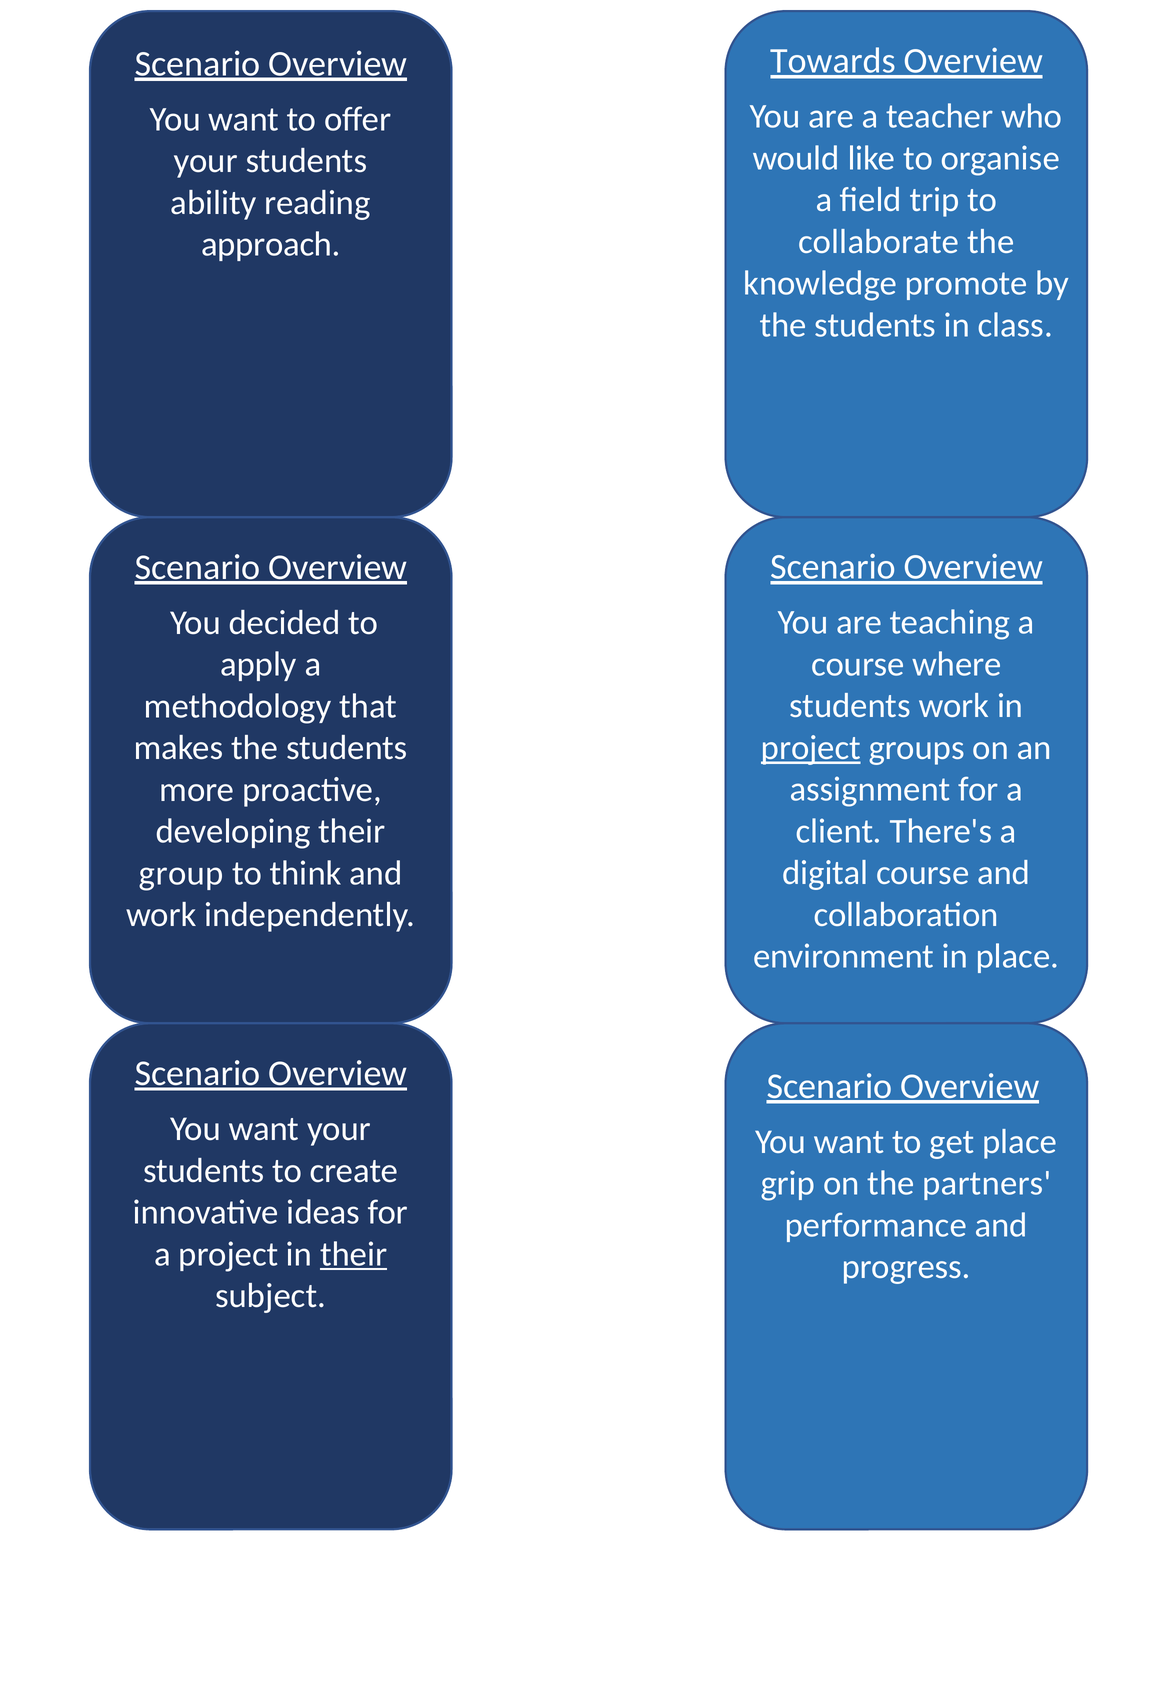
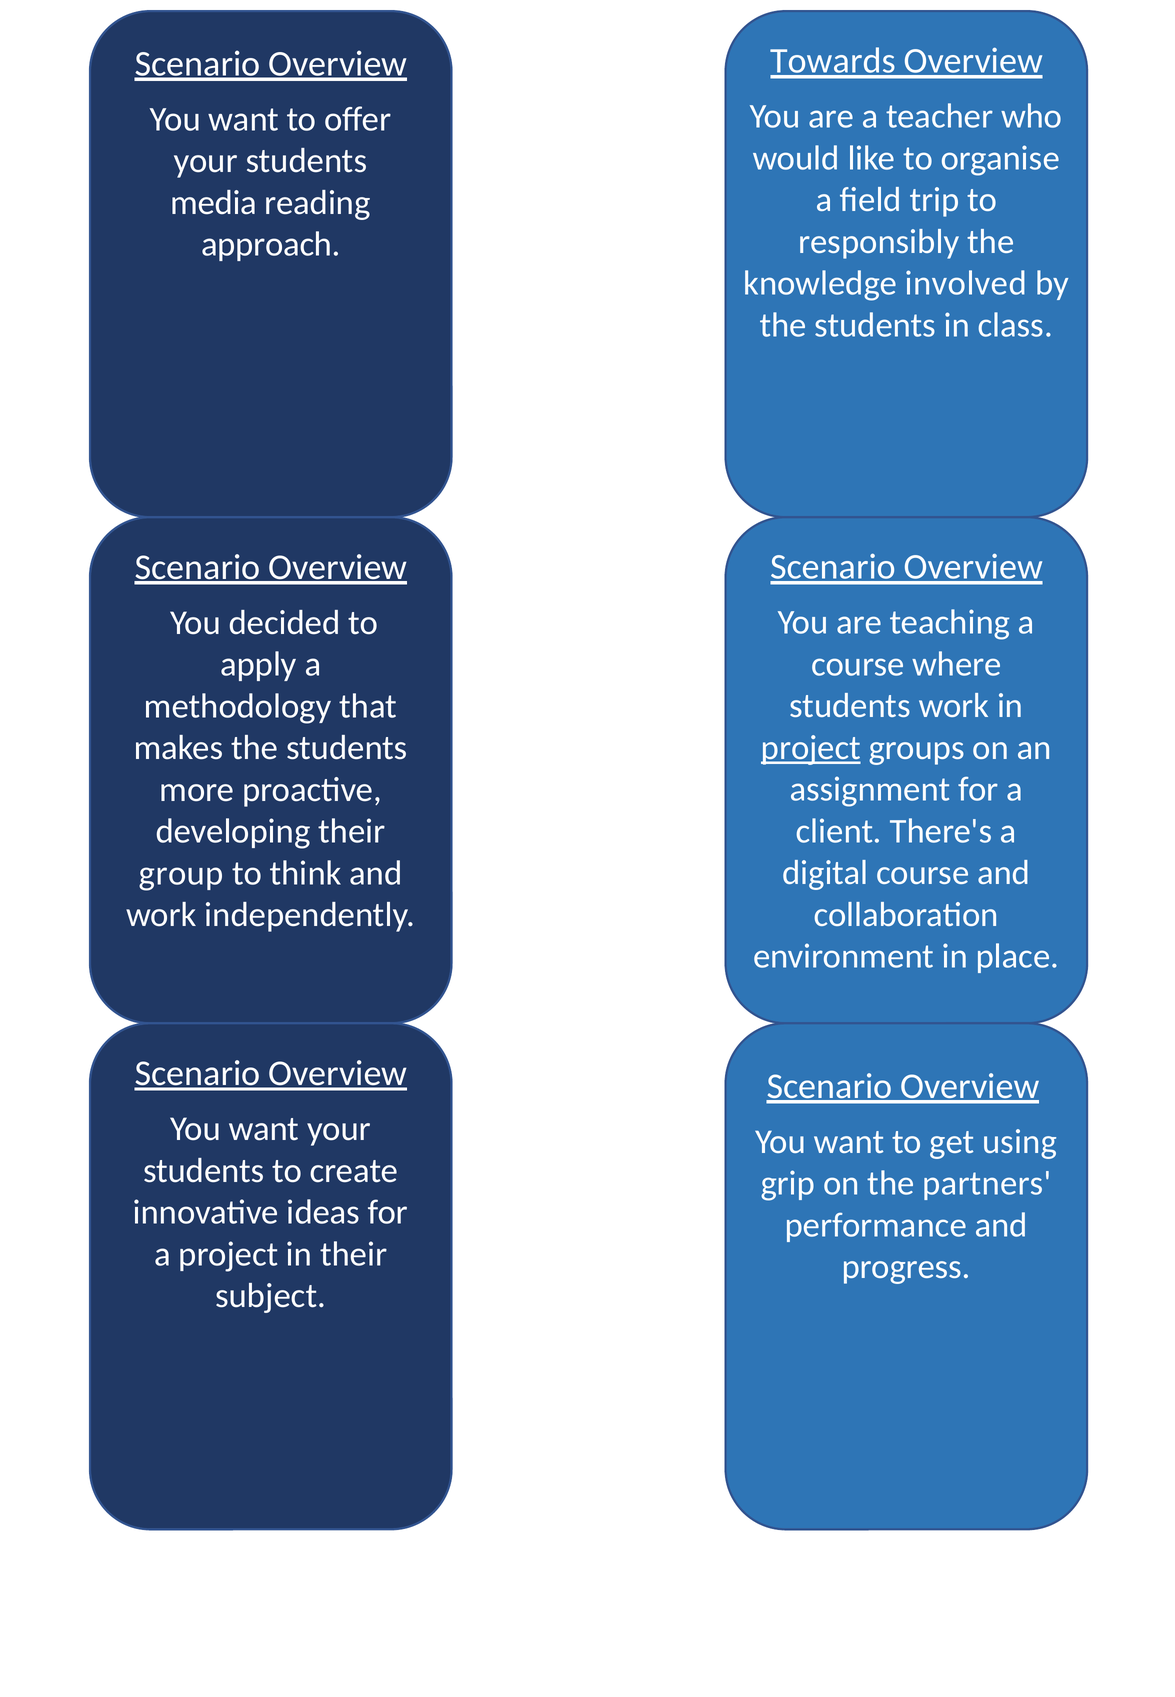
ability: ability -> media (214, 203)
collaborate: collaborate -> responsibly (879, 242)
promote: promote -> involved (966, 283)
get place: place -> using (1020, 1142)
their underline: present -> none (354, 1254)
